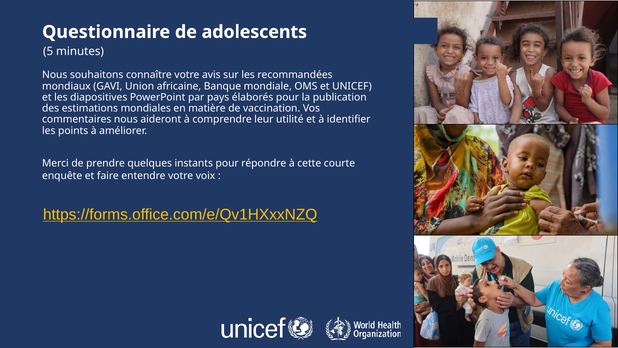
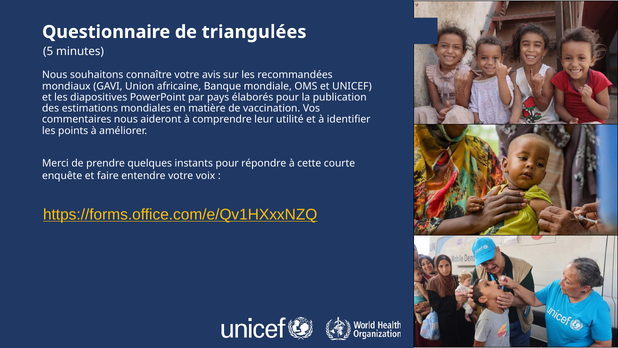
adolescents: adolescents -> triangulées (254, 32)
